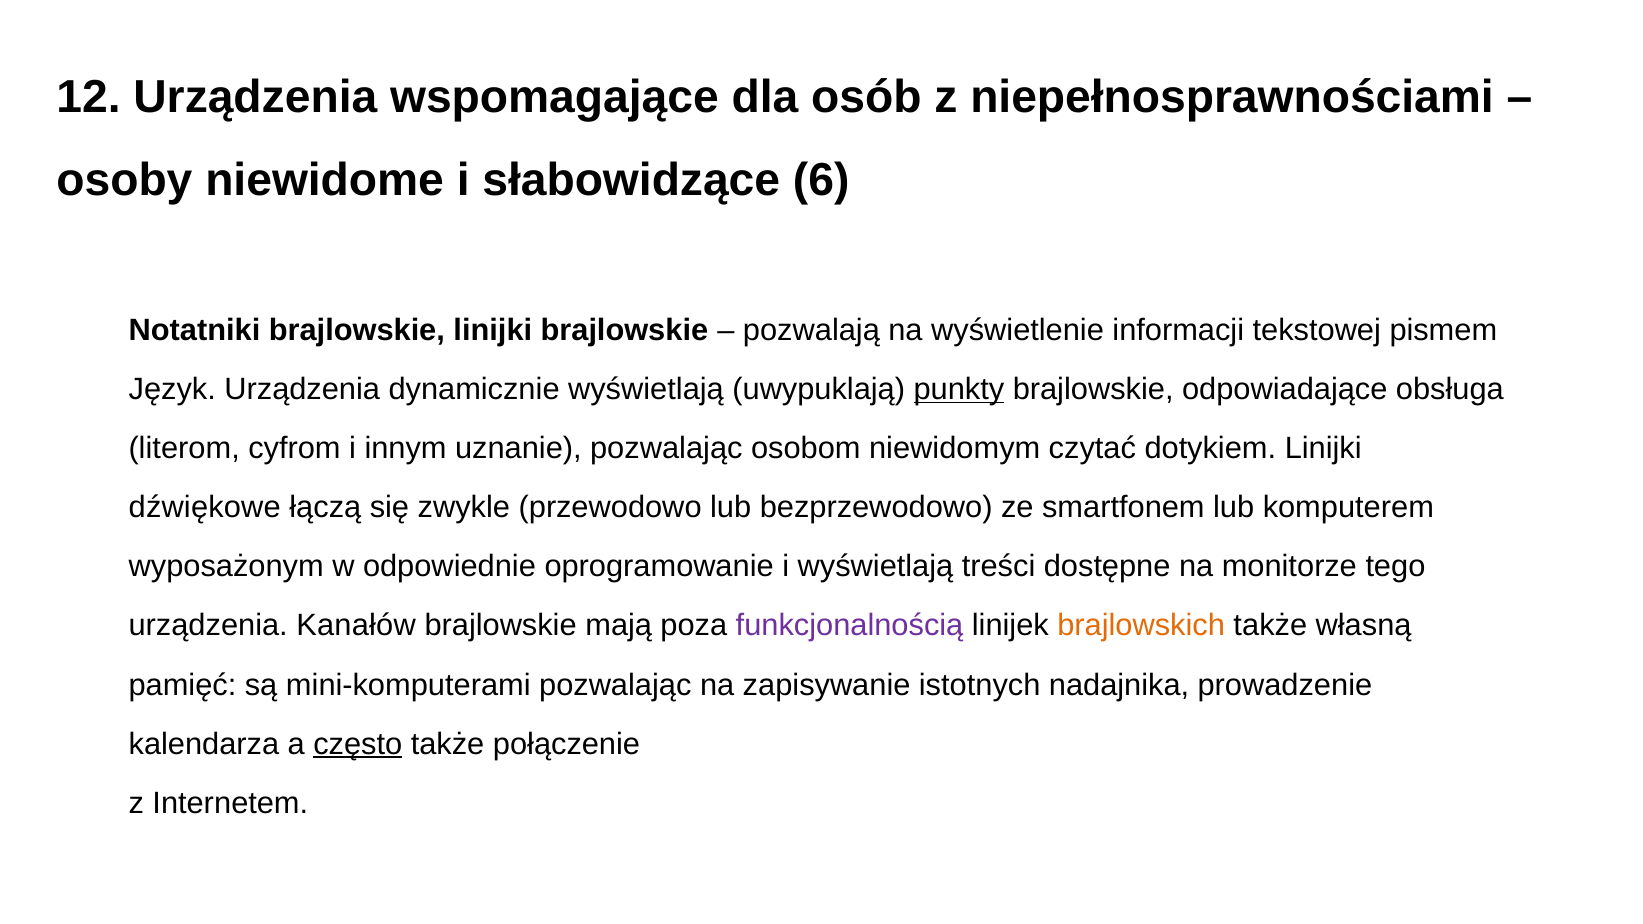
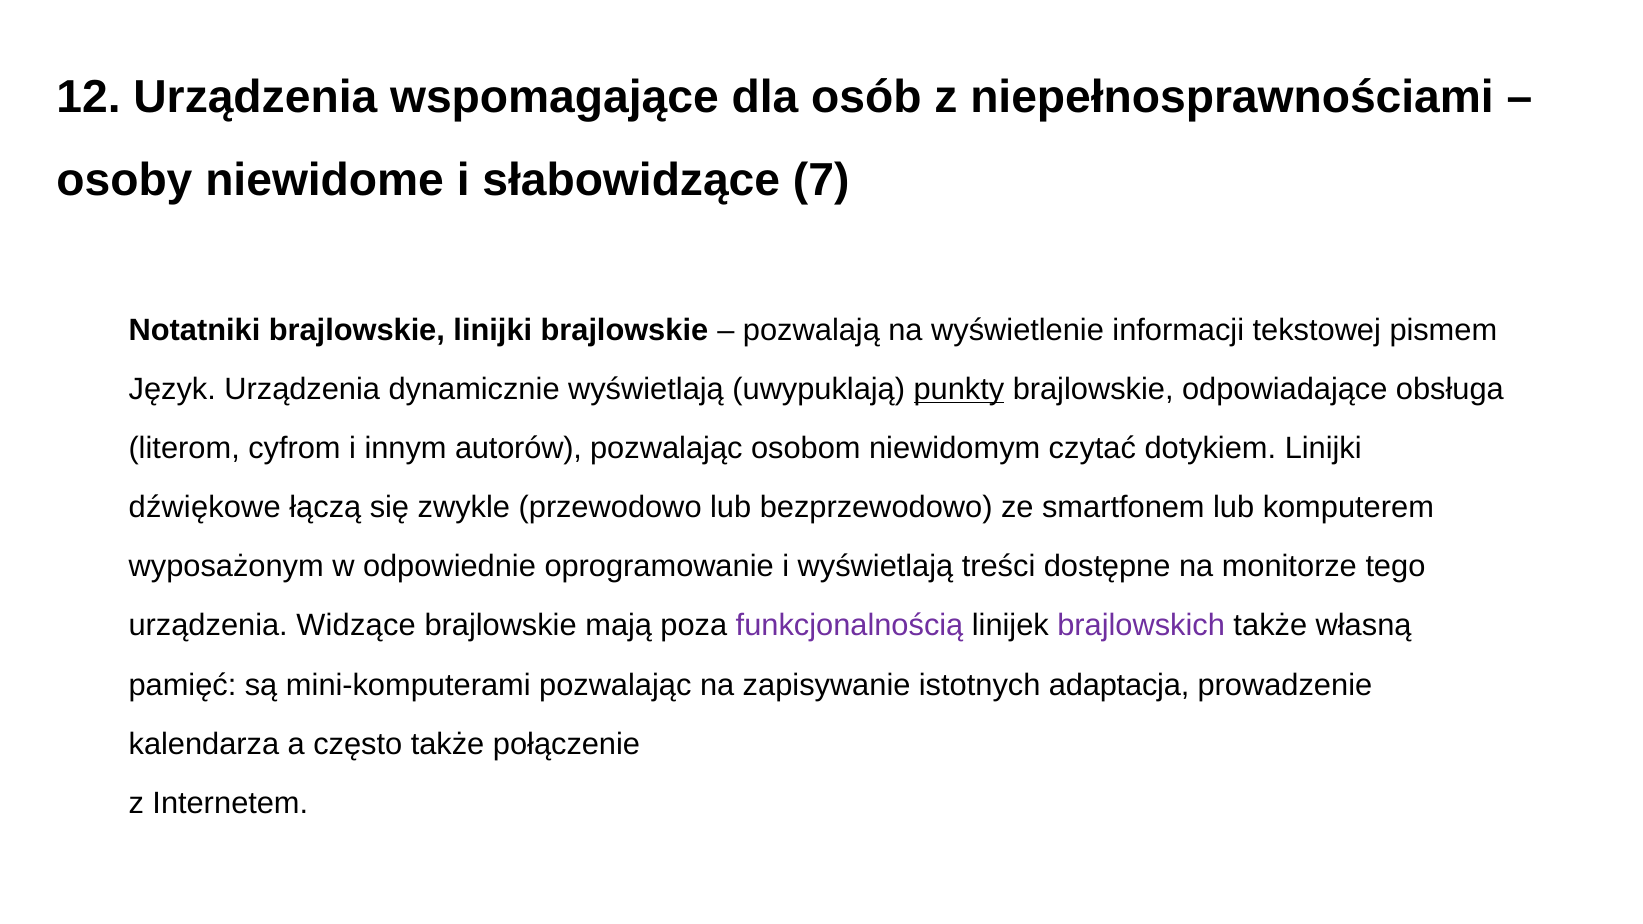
6: 6 -> 7 (821, 180)
uznanie: uznanie -> autorów (518, 448)
Kanałów: Kanałów -> Widzące (356, 626)
brajlowskich colour: orange -> purple (1141, 626)
nadajnika: nadajnika -> adaptacja (1119, 685)
często underline: present -> none (358, 744)
